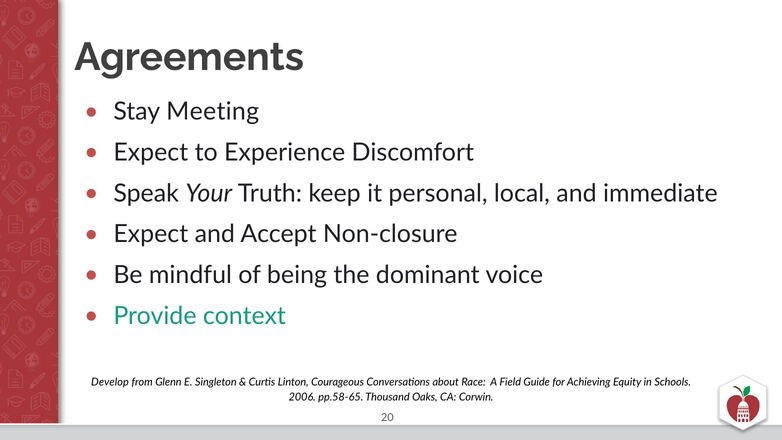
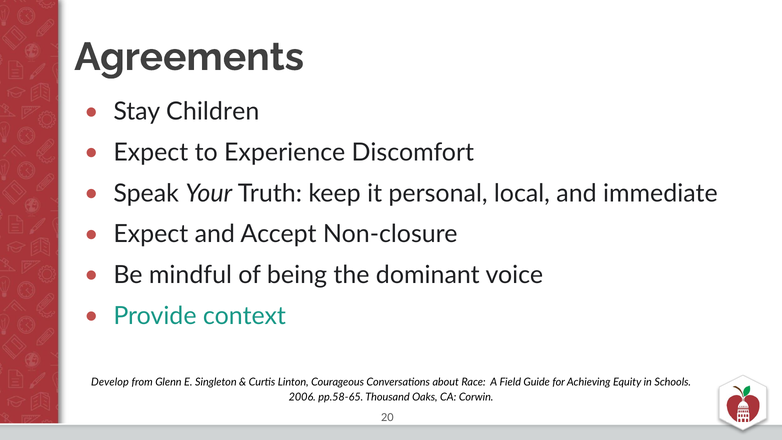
Meeting: Meeting -> Children (213, 112)
